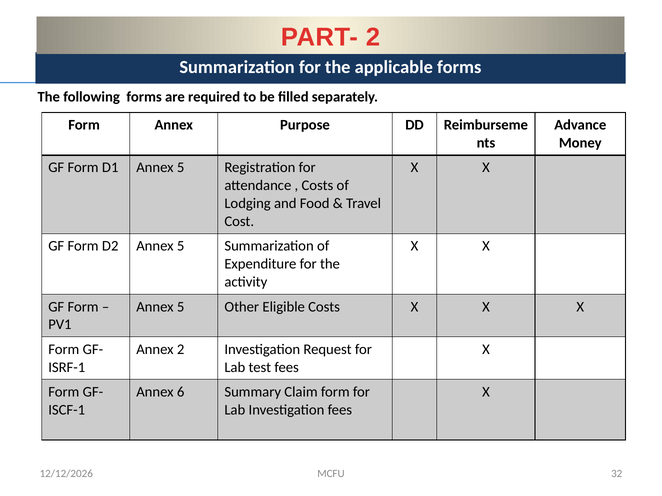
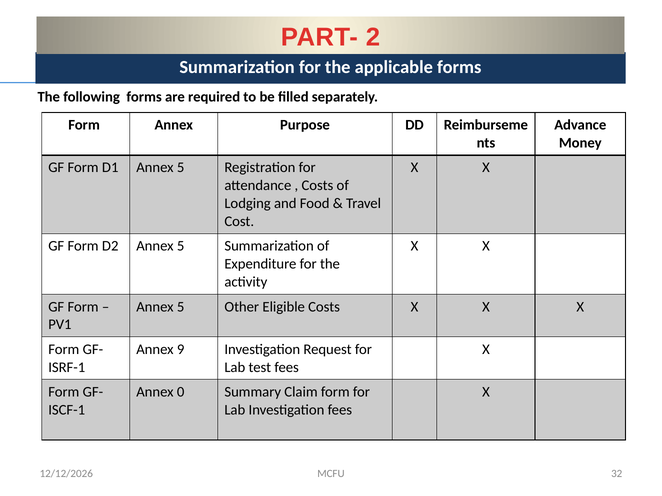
Annex 2: 2 -> 9 (181, 350)
6: 6 -> 0 (181, 392)
